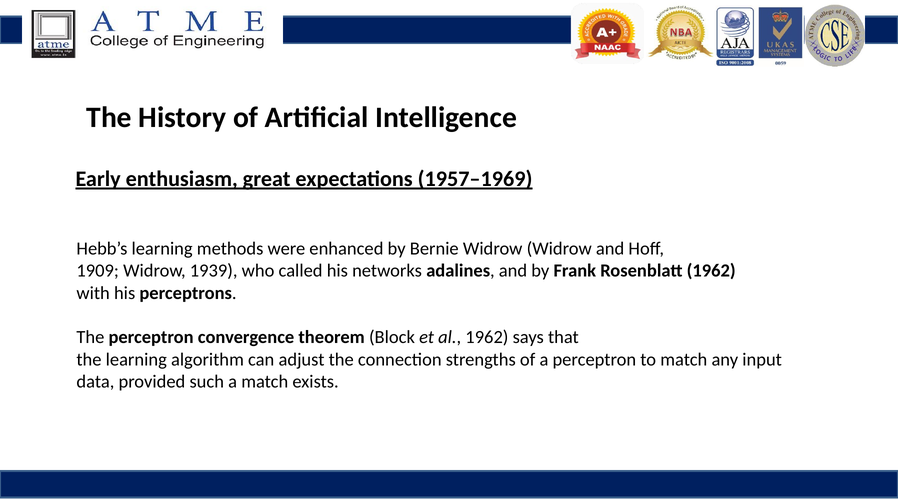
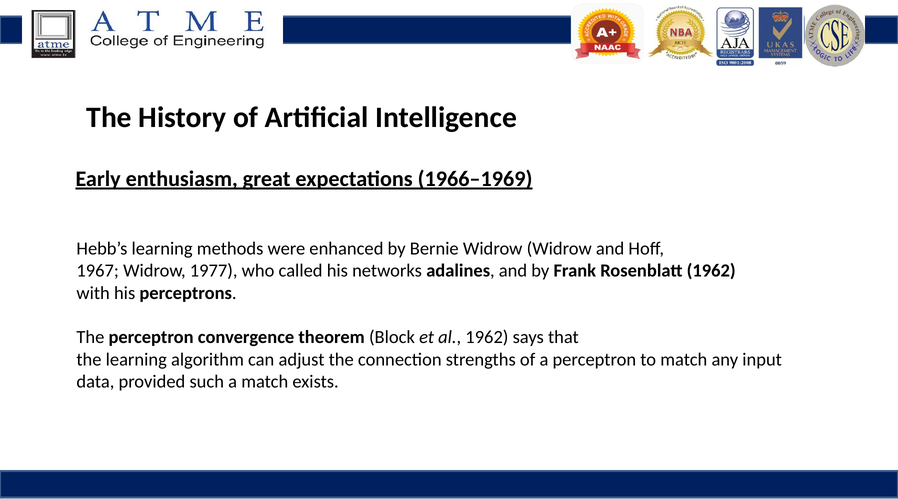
1957–1969: 1957–1969 -> 1966–1969 (475, 179)
1909: 1909 -> 1967 (98, 271)
1939: 1939 -> 1977 (214, 271)
